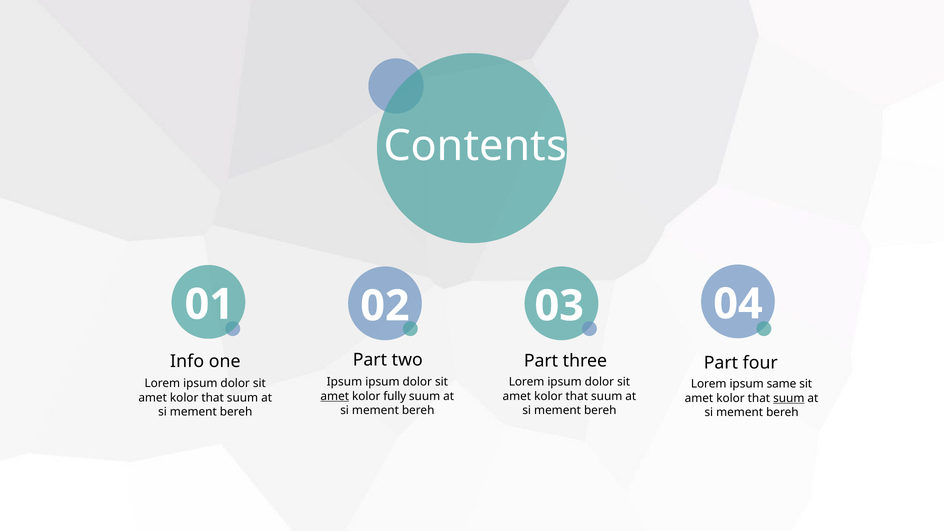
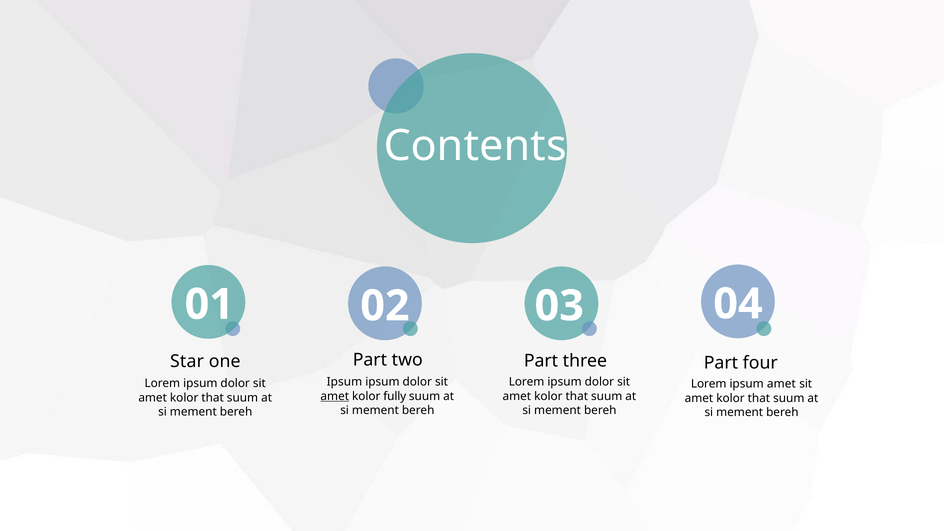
Info: Info -> Star (187, 361)
ipsum same: same -> amet (781, 384)
suum underline: present -> none (789, 398)
